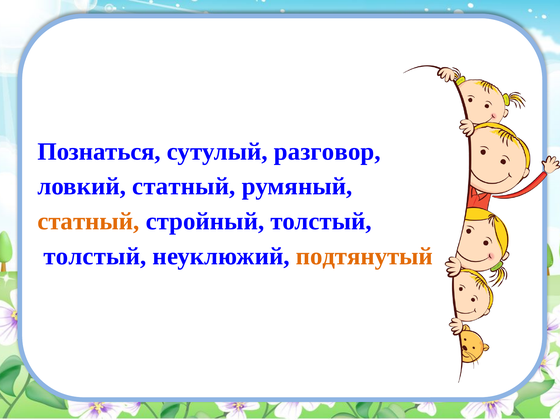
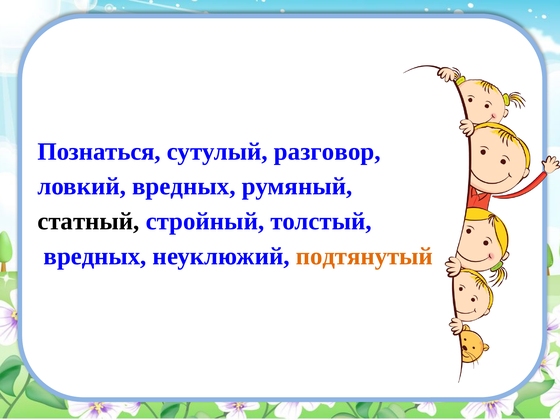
ловкий статный: статный -> вредных (184, 186)
статный colour: orange -> black (88, 221)
толстый: толстый -> вредных (95, 256)
